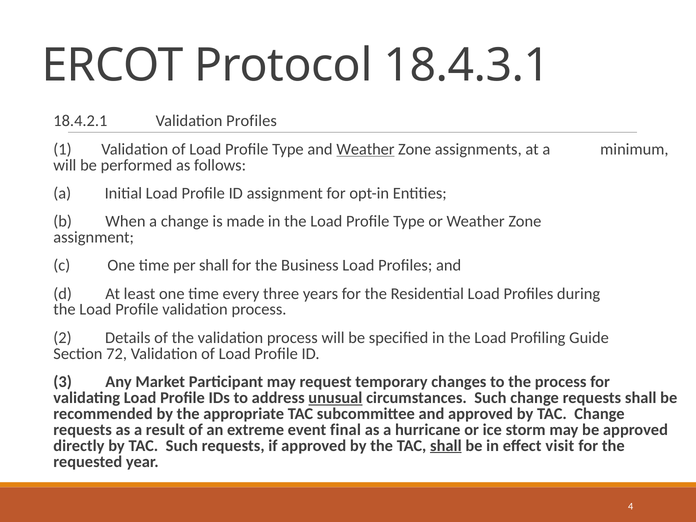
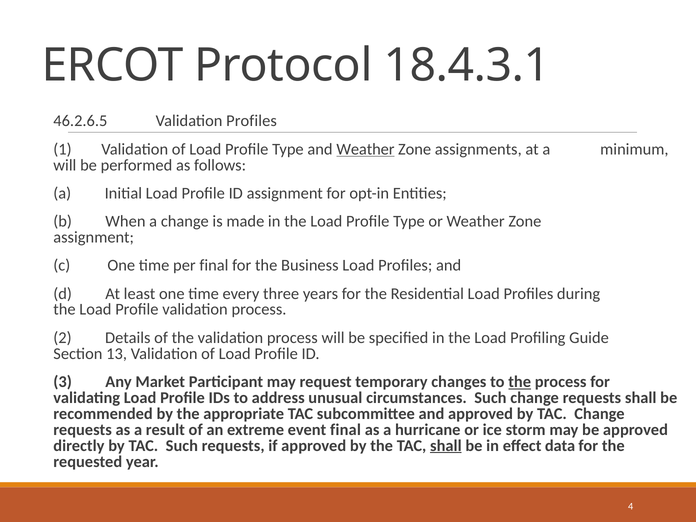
18.4.2.1: 18.4.2.1 -> 46.2.6.5 (80, 121)
per shall: shall -> final (214, 265)
72: 72 -> 13 (117, 354)
the underline: none -> present (520, 382)
unusual underline: present -> none (335, 398)
visit: visit -> data (560, 446)
